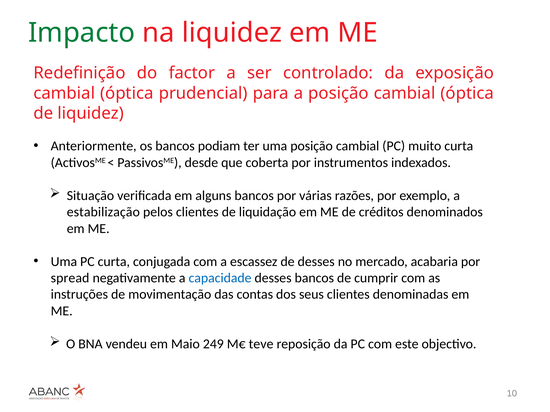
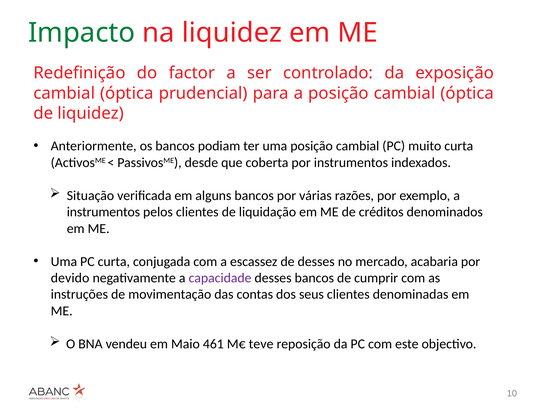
estabilização: estabilização -> instrumentos (103, 212)
spread: spread -> devido (70, 278)
capacidade colour: blue -> purple (220, 278)
249: 249 -> 461 (213, 344)
